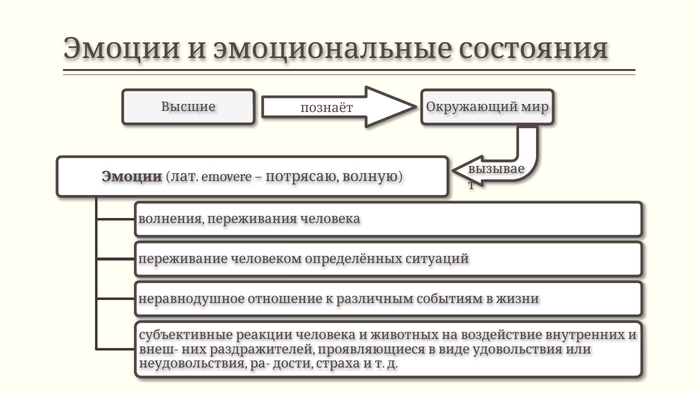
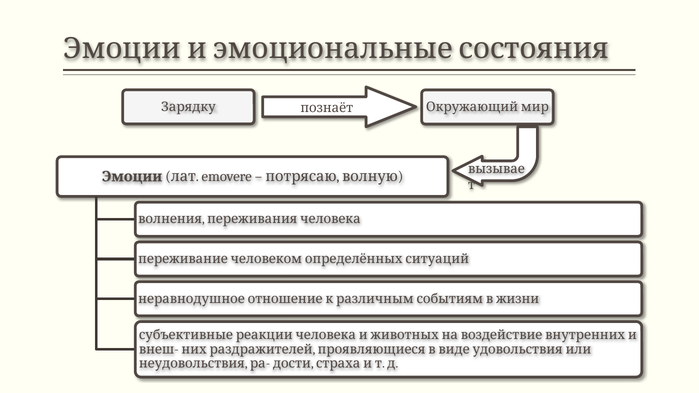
Высшие: Высшие -> Зарядку (188, 107)
